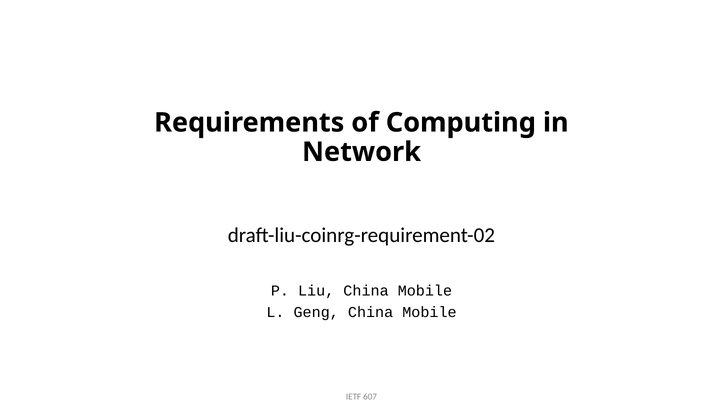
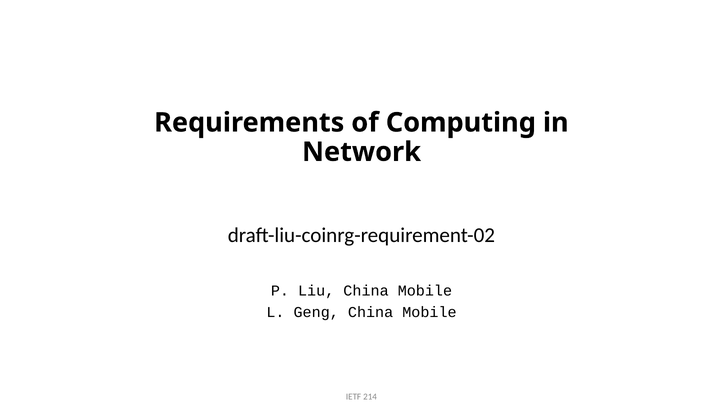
607: 607 -> 214 (370, 396)
